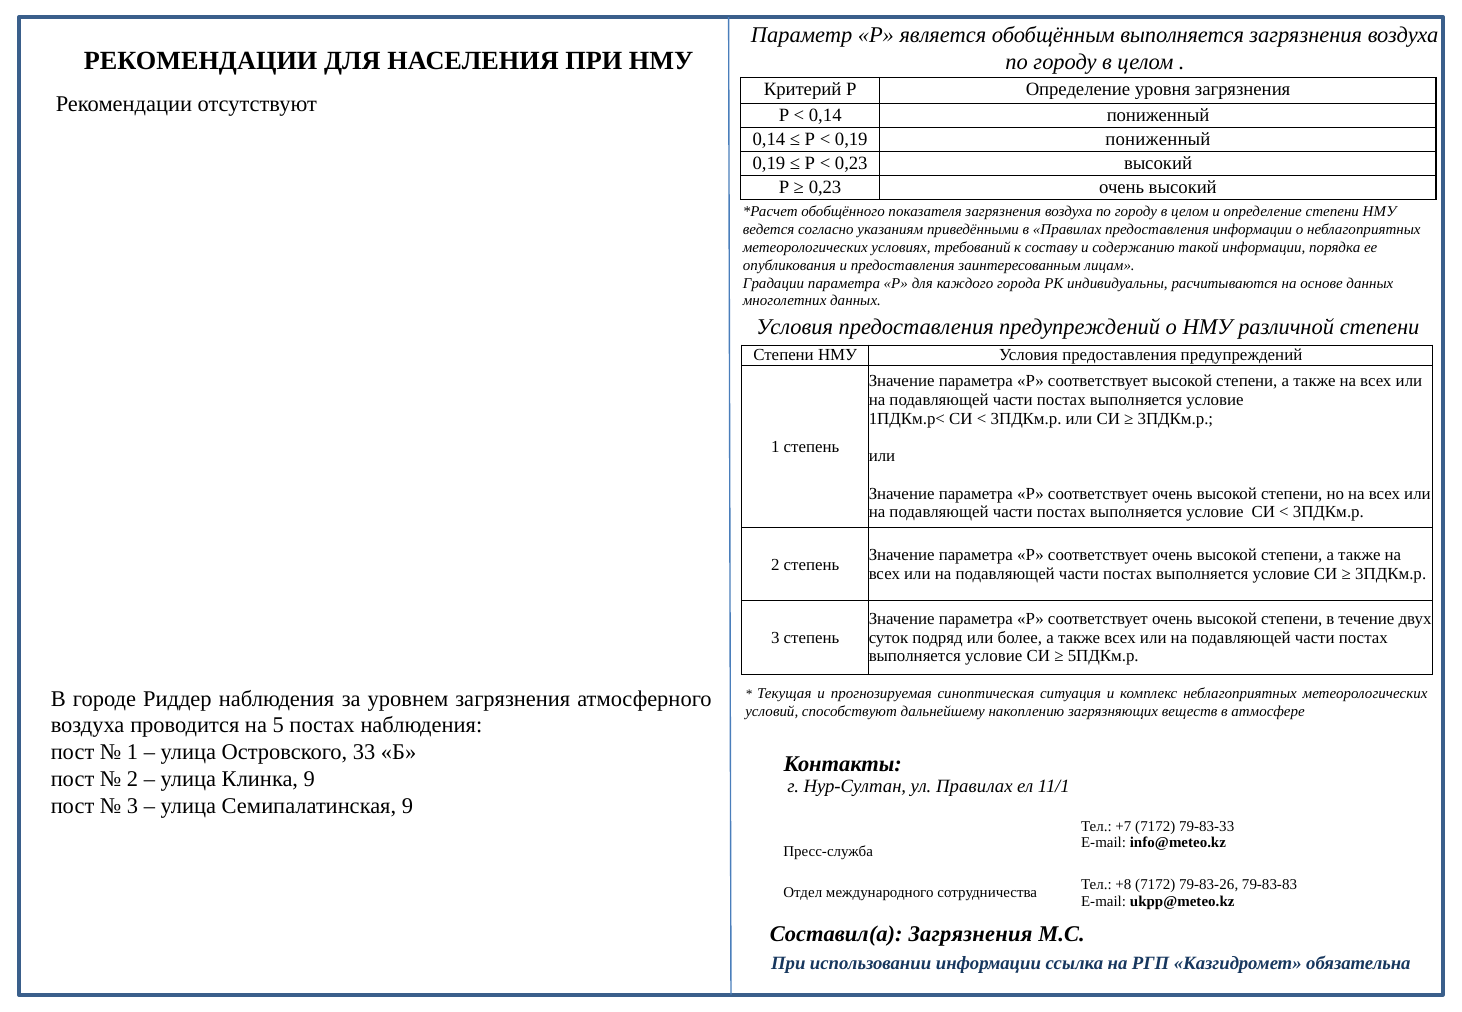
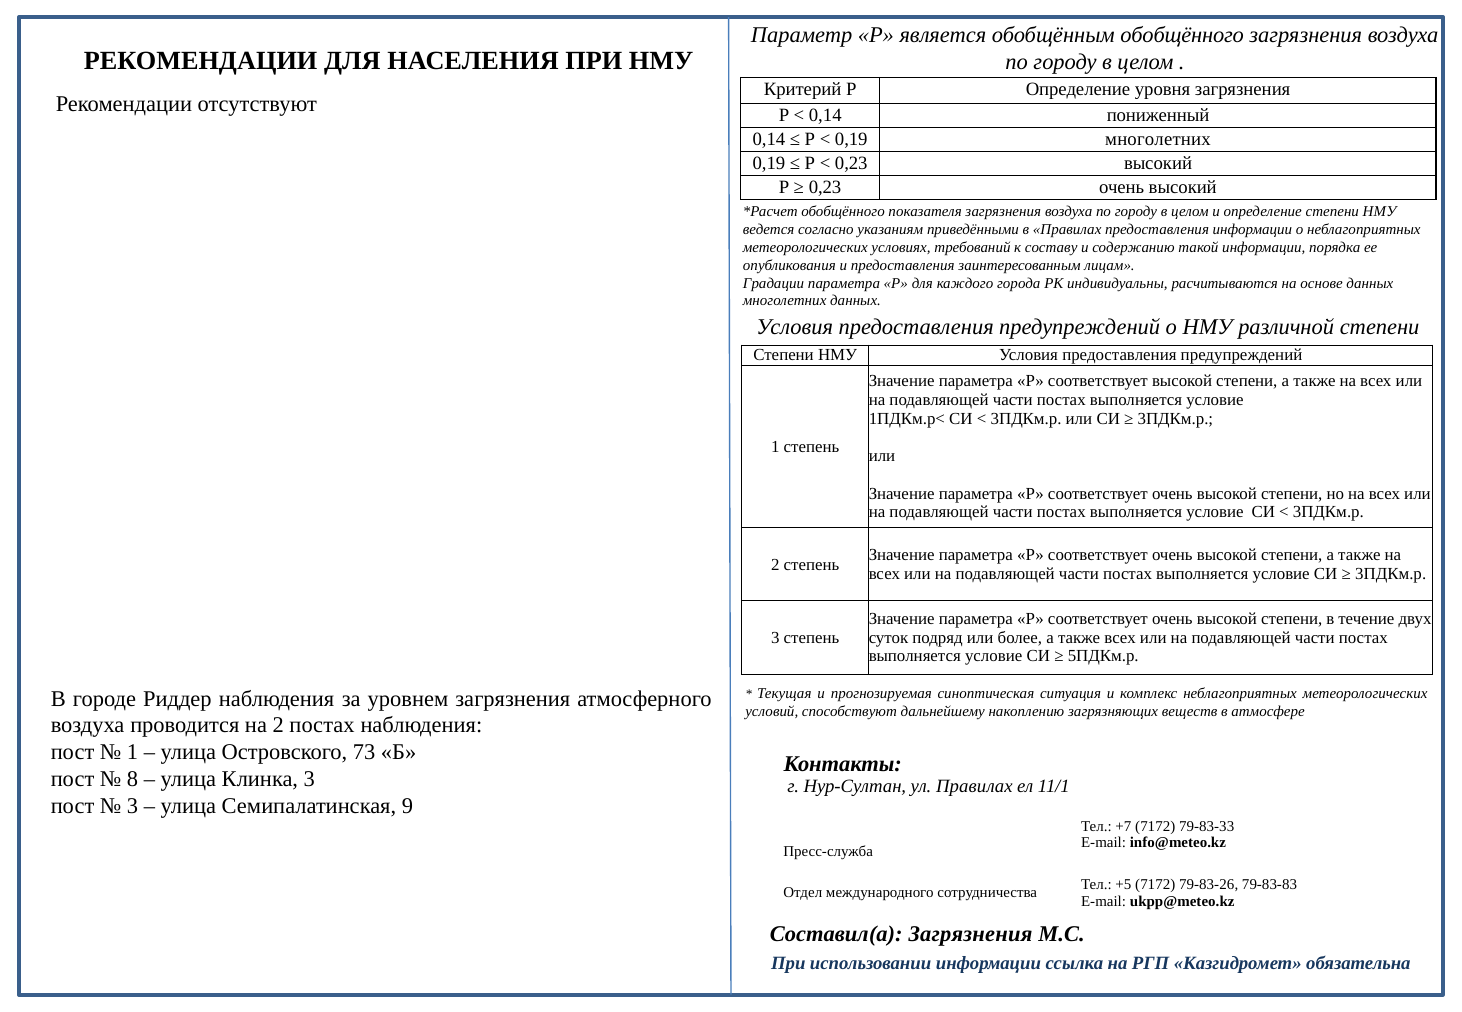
обобщённым выполняется: выполняется -> обобщённого (1182, 35)
0,19 пониженный: пониженный -> многолетних (1158, 139)
на 5: 5 -> 2 (278, 726)
33: 33 -> 73 (364, 753)
2: 2 -> 8 (133, 780)
Клинка 9: 9 -> 3 (309, 780)
+8: +8 -> +5 (1123, 885)
